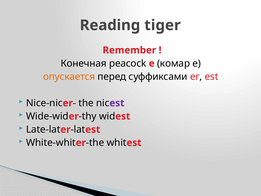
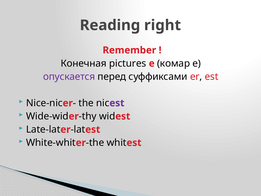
tiger: tiger -> right (163, 25)
peacock: peacock -> pictures (128, 63)
опускается colour: orange -> purple (69, 77)
